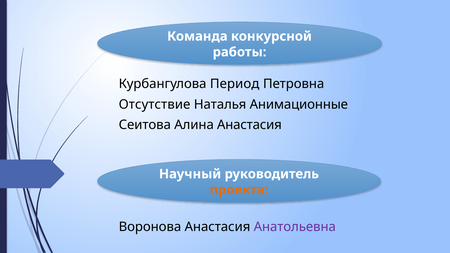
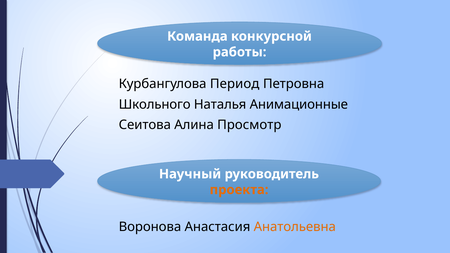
Отсутствие: Отсутствие -> Школьного (155, 104)
Алина Анастасия: Анастасия -> Просмотр (249, 125)
Анатольевна colour: purple -> orange (295, 227)
